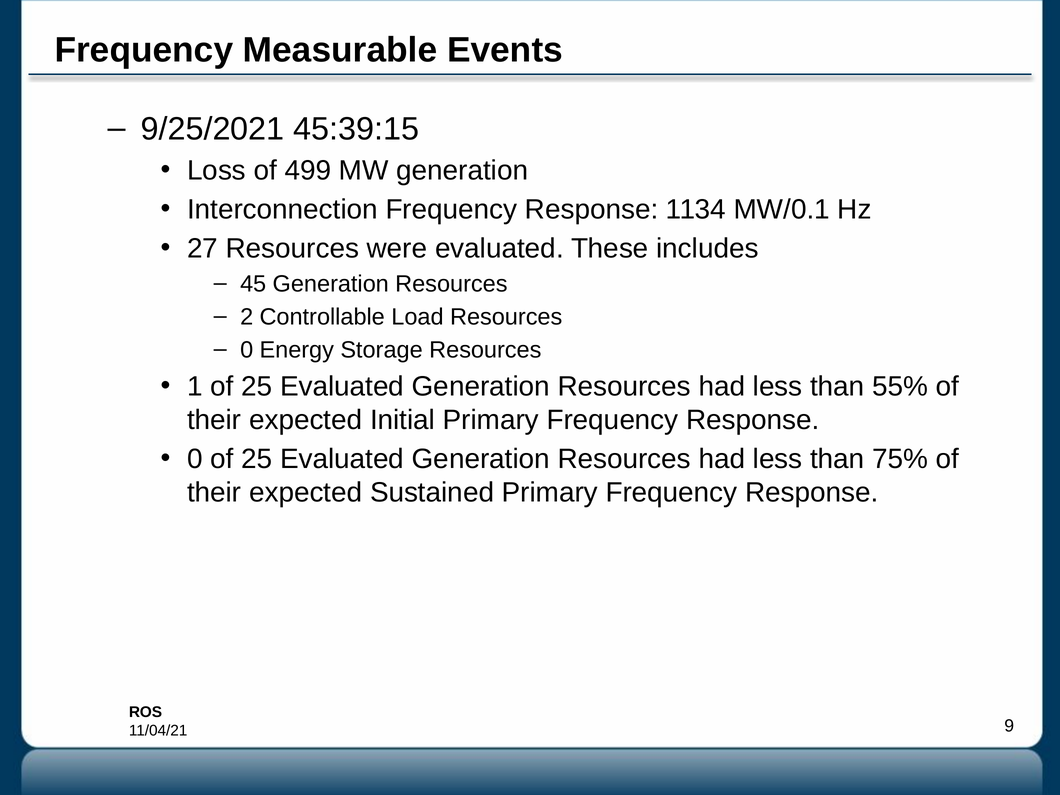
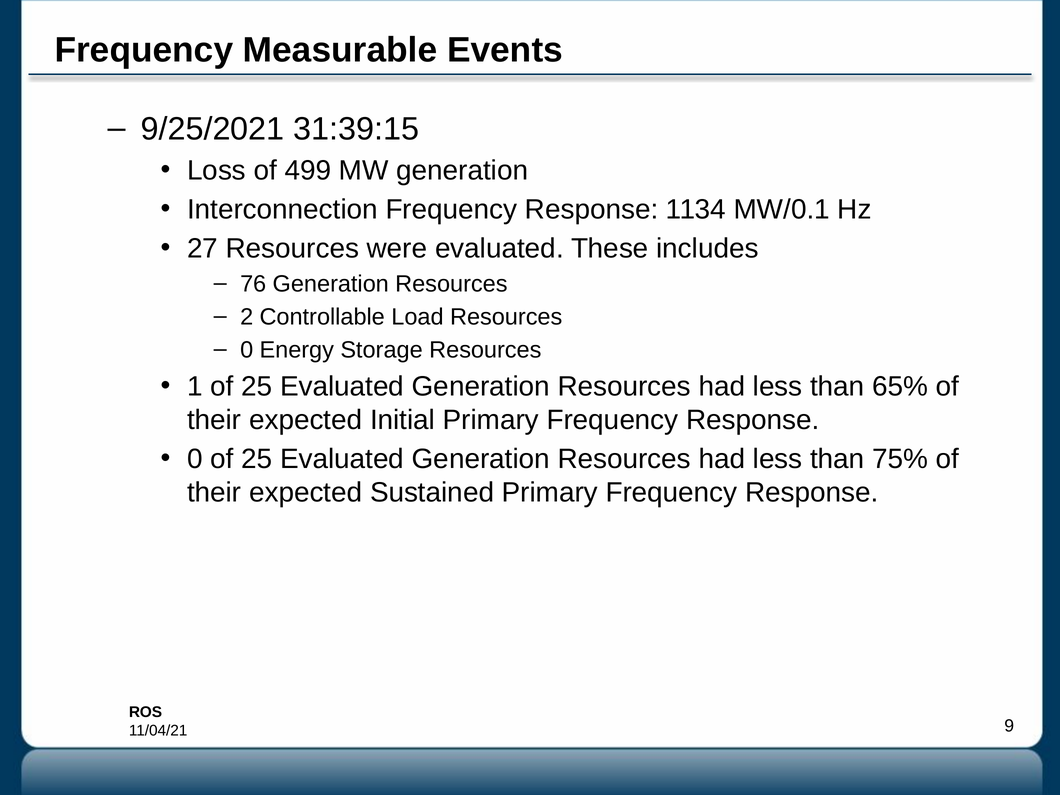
45:39:15: 45:39:15 -> 31:39:15 (356, 129)
45: 45 -> 76 (253, 284)
55%: 55% -> 65% (900, 387)
